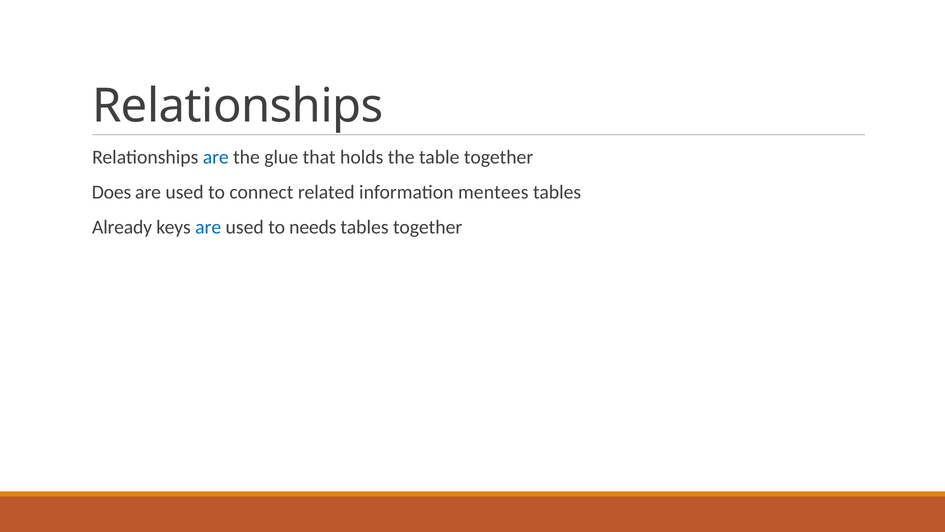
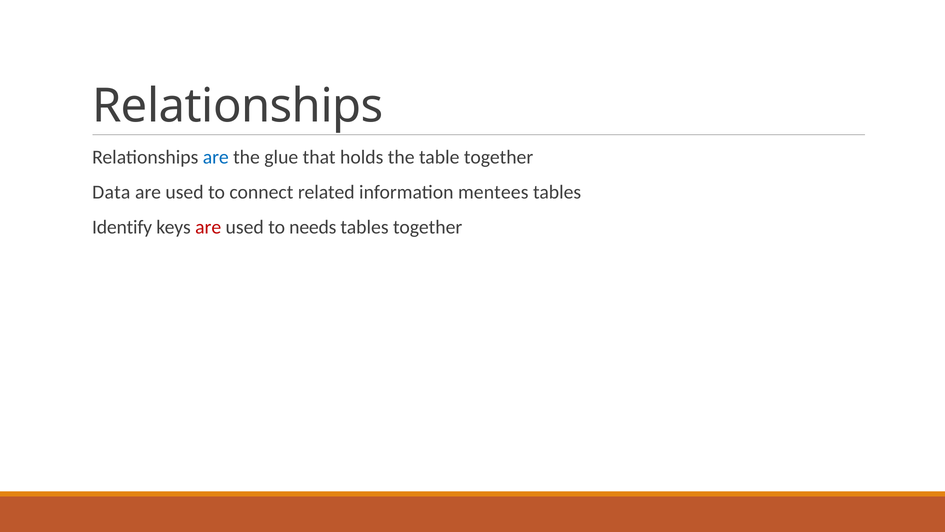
Does: Does -> Data (111, 192)
Already: Already -> Identify (122, 227)
are colour: blue -> red (208, 227)
